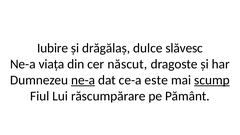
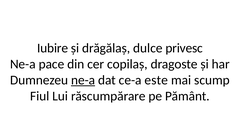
slăvesc: slăvesc -> privesc (184, 48)
viața: viața -> pace (51, 64)
născut: născut -> copilaș (127, 64)
scump underline: present -> none (212, 80)
